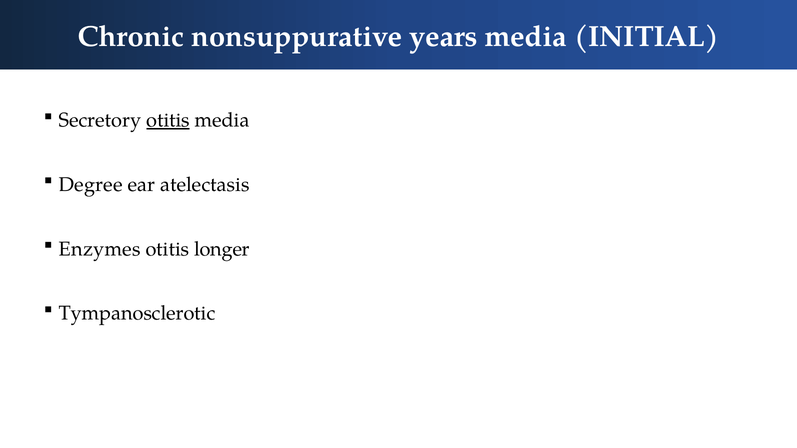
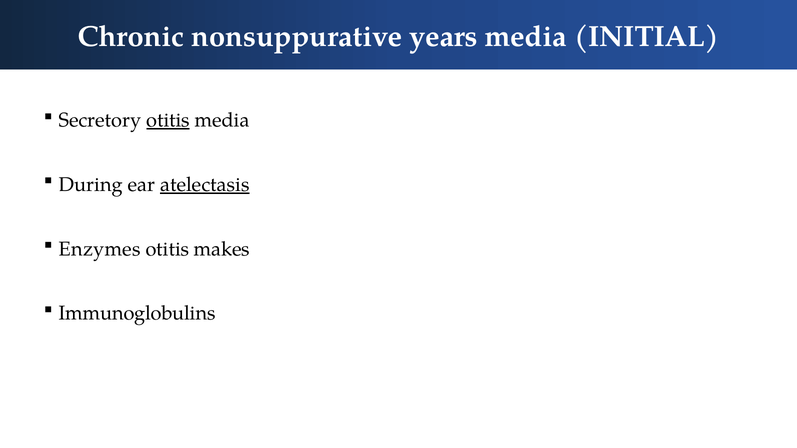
Degree: Degree -> During (91, 185)
atelectasis underline: none -> present (205, 185)
longer: longer -> makes (222, 249)
Tympanosclerotic: Tympanosclerotic -> Immunoglobulins (137, 314)
